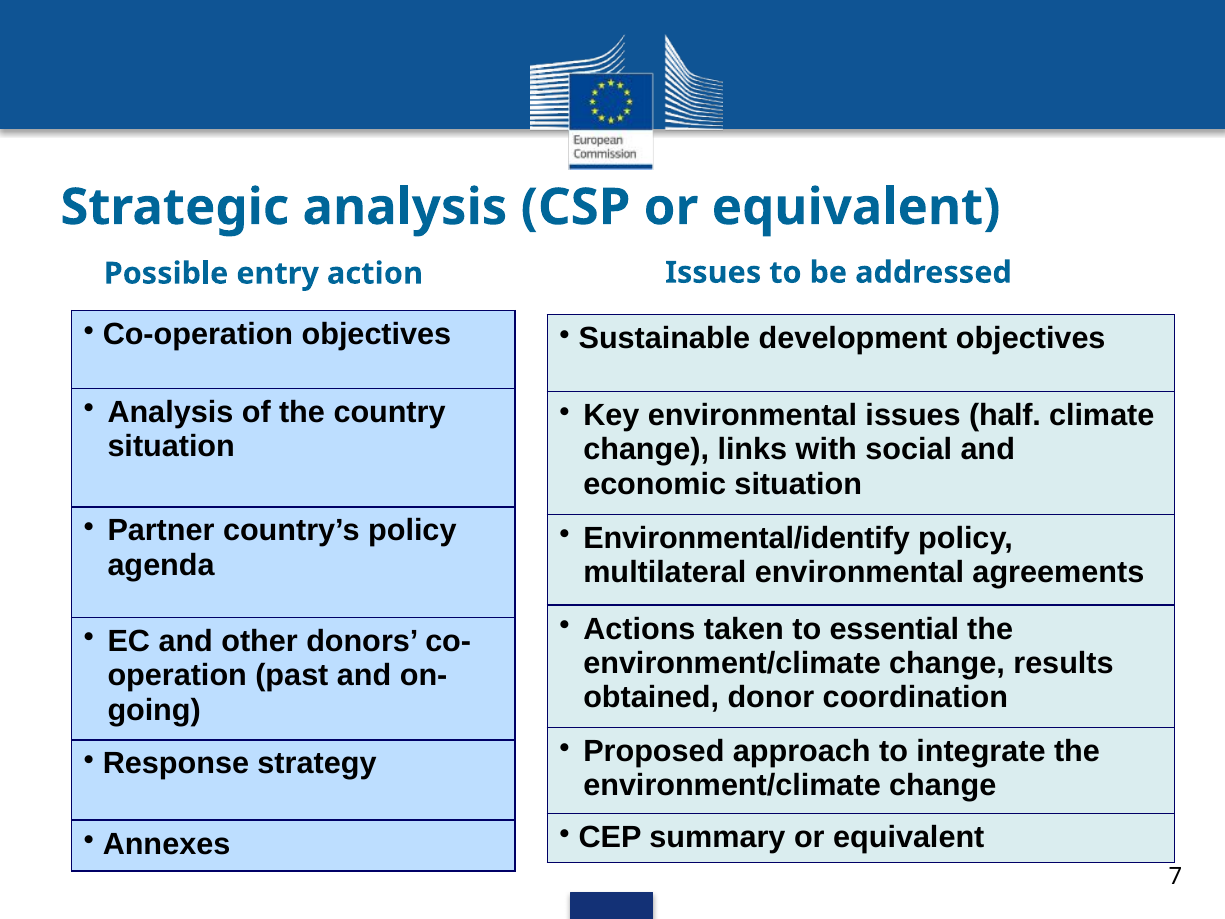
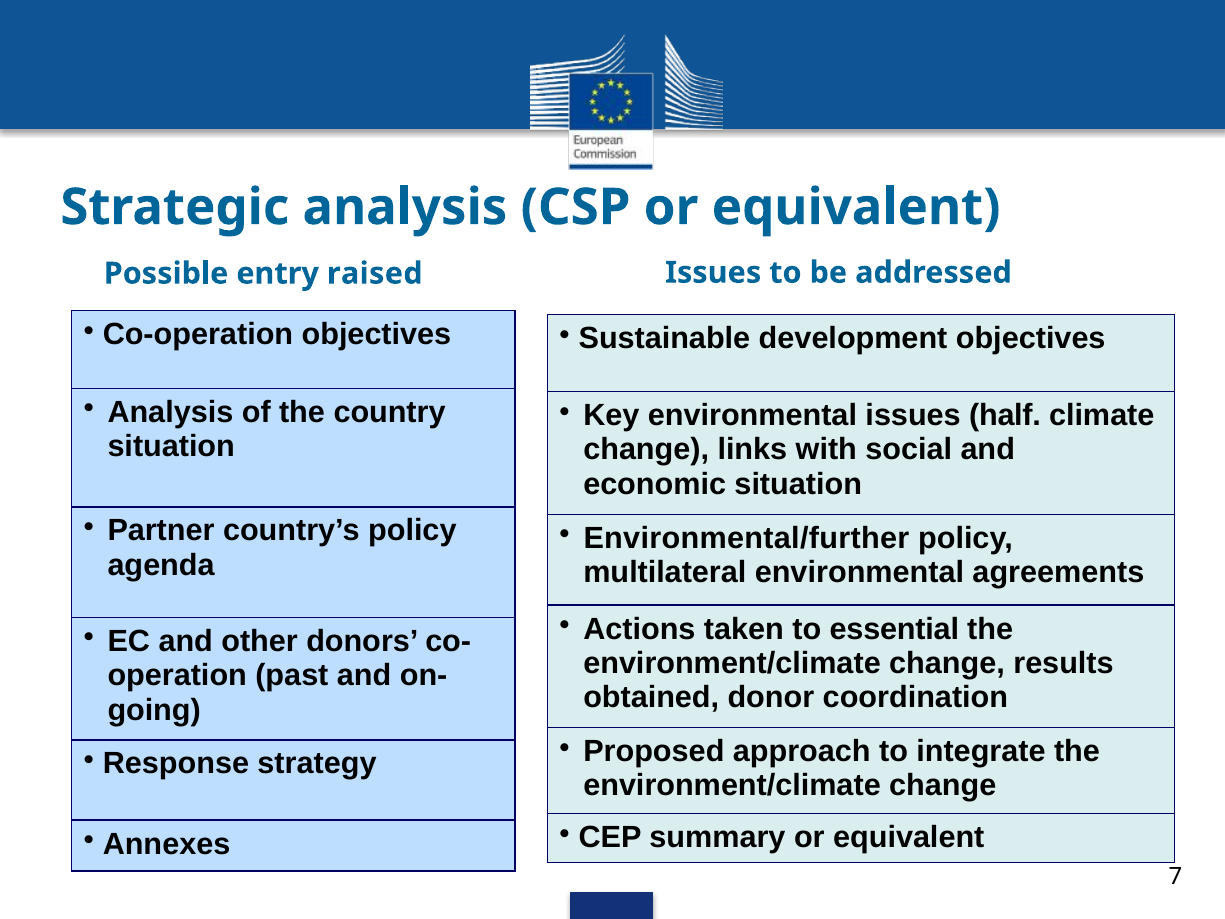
action: action -> raised (375, 273)
Environmental/identify: Environmental/identify -> Environmental/further (746, 538)
